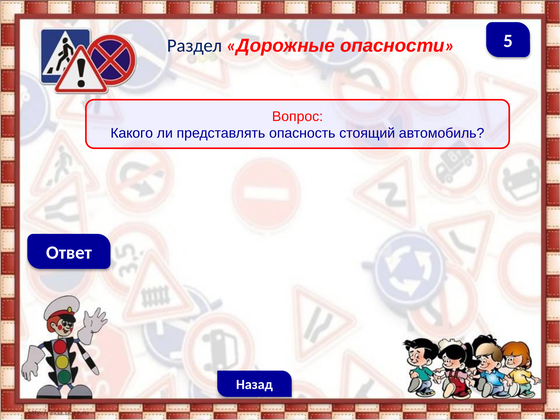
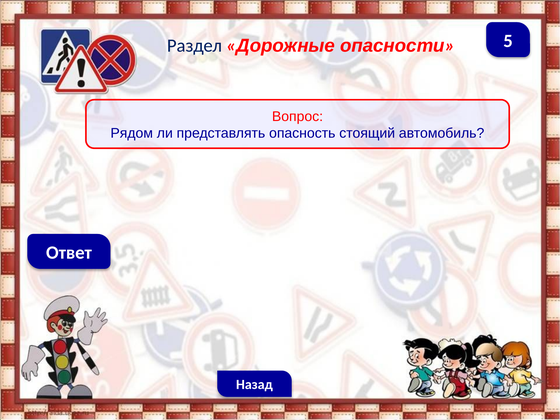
Какого: Какого -> Рядом (132, 133)
